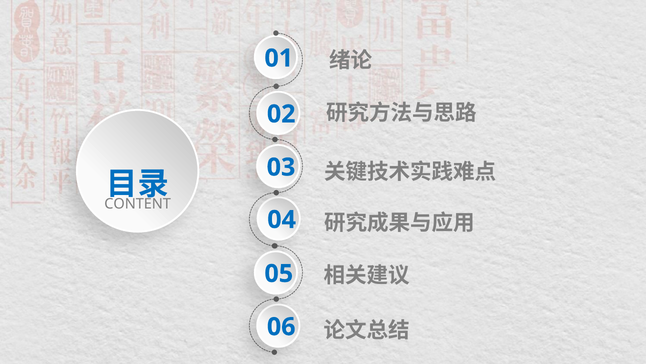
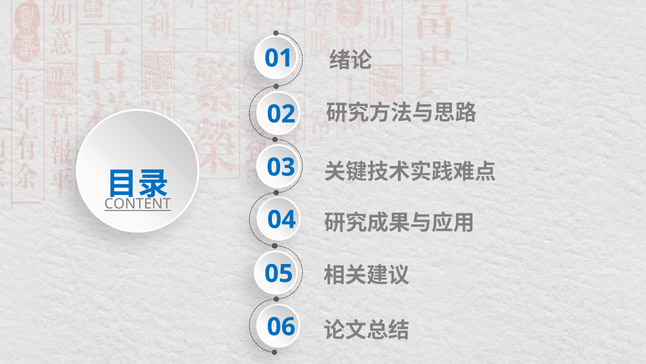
CONTENT underline: none -> present (138, 204)
